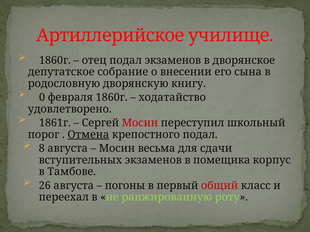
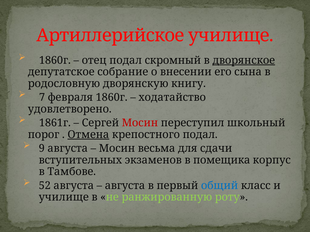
подал экзаменов: экзаменов -> скромный (173, 60)
дворянское underline: none -> present (244, 60)
0: 0 -> 7 (42, 98)
8: 8 -> 9 (42, 149)
26: 26 -> 52 (45, 186)
погоны: погоны -> августа (125, 186)
общий colour: red -> blue (220, 186)
переехал: переехал -> училище (64, 197)
